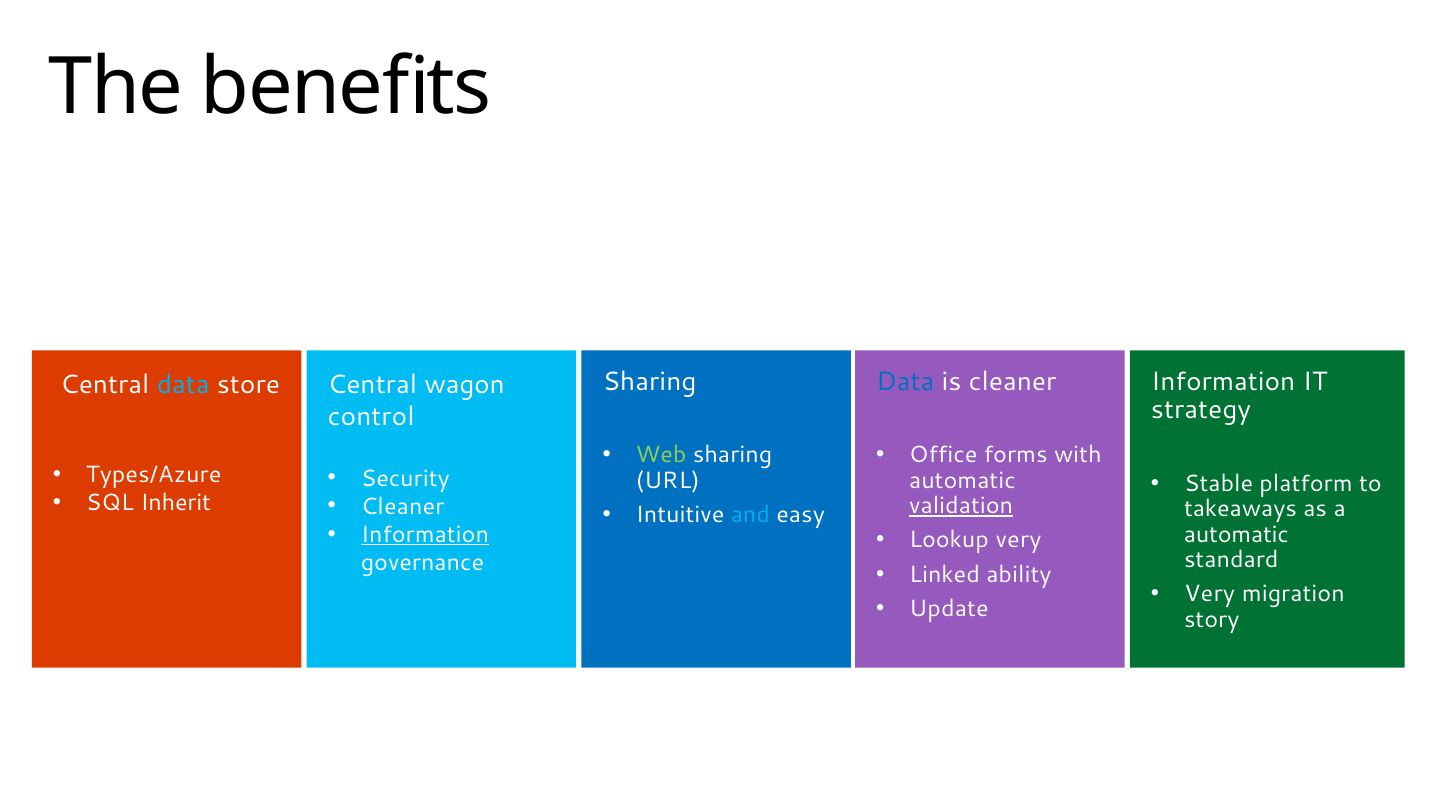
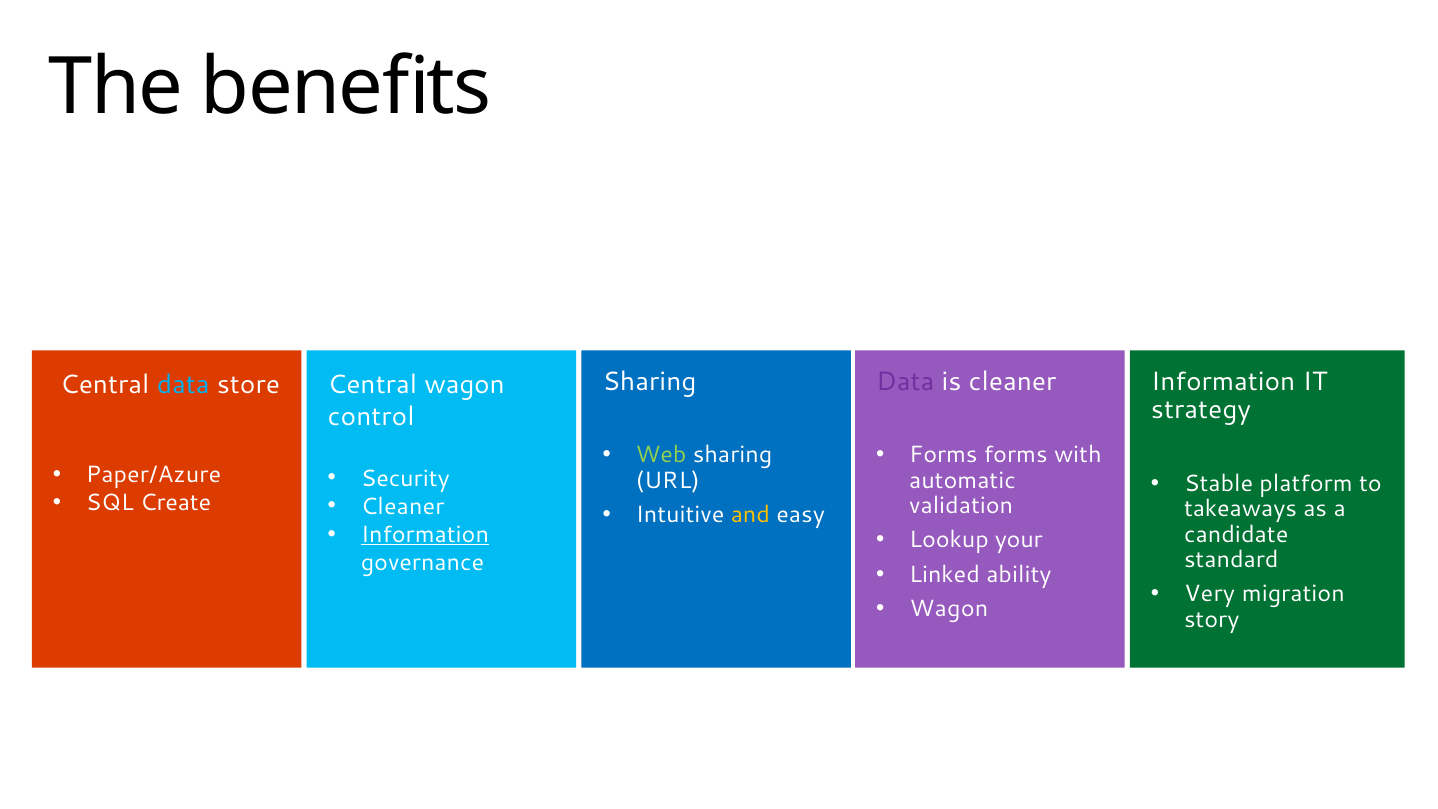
Data colour: blue -> purple (905, 381)
Office: Office -> Forms (943, 455)
Types/Azure: Types/Azure -> Paper/Azure (154, 475)
Inherit: Inherit -> Create (176, 503)
validation underline: present -> none (961, 506)
and colour: light blue -> yellow (750, 515)
automatic: automatic -> candidate (1236, 534)
Lookup very: very -> your (1019, 540)
Update: Update -> Wagon (949, 609)
